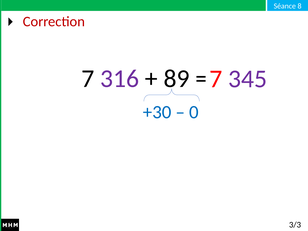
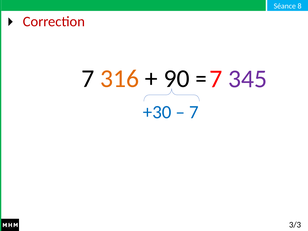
316 colour: purple -> orange (120, 79)
89: 89 -> 90 (177, 79)
0: 0 -> 7 (194, 112)
